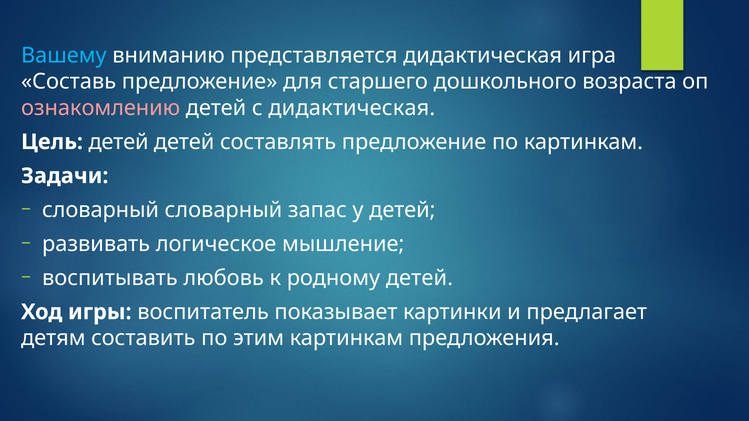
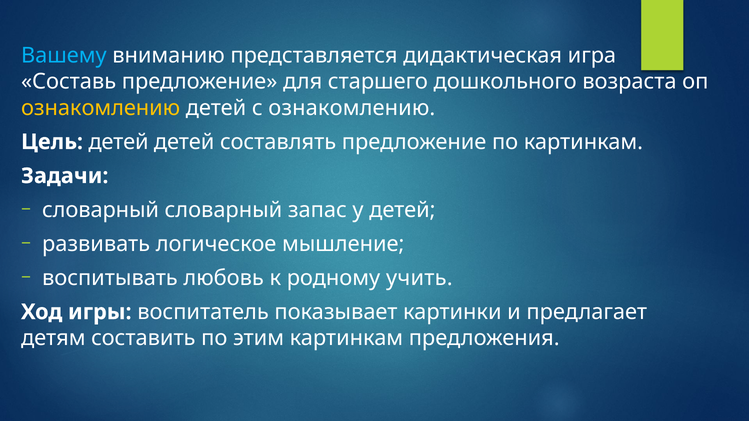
ознакомлению colour: pink -> yellow (101, 108)
с дидактическая: дидактическая -> ознакомлению (352, 108)
родному детей: детей -> учить (419, 278)
